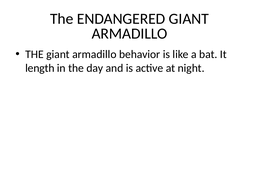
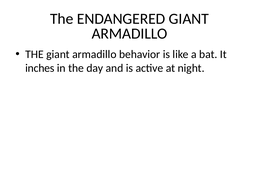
length: length -> inches (40, 68)
